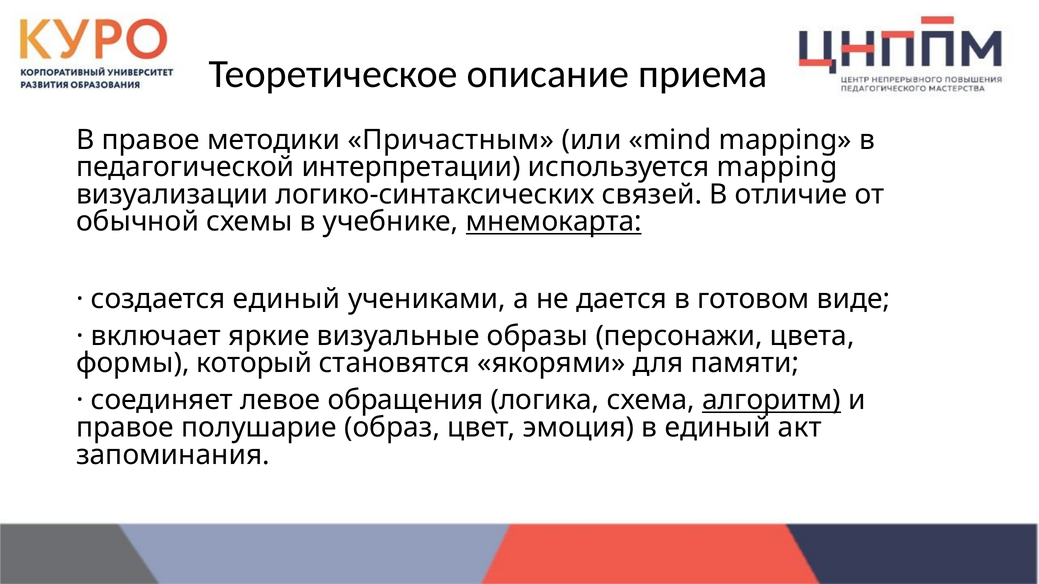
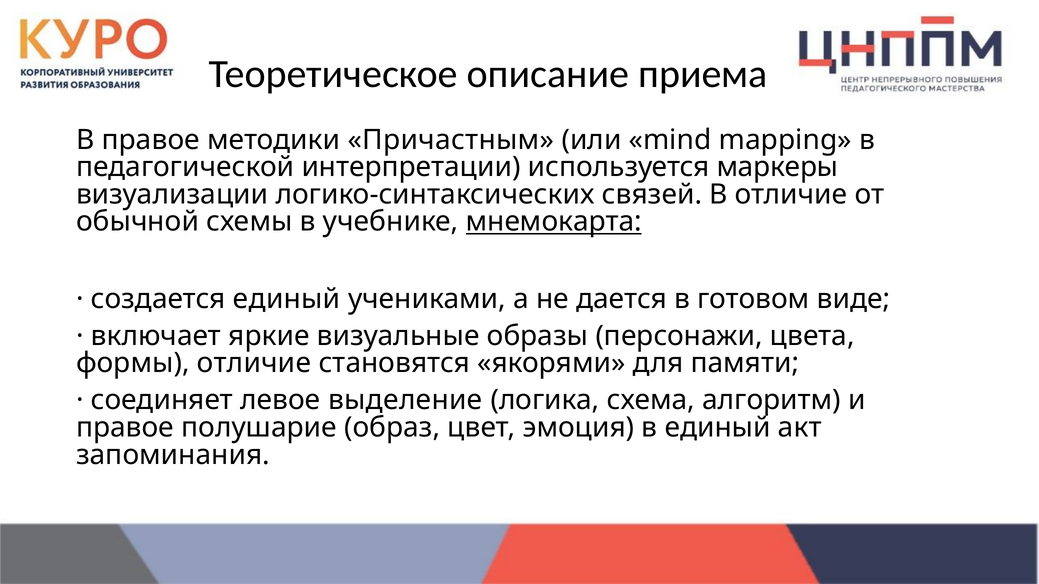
используется mapping: mapping -> маркеры (777, 167)
формы который: который -> отличие (254, 363)
обращения: обращения -> выделение (405, 400)
алгоритм underline: present -> none (772, 400)
